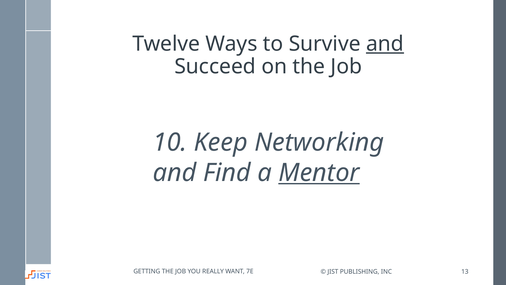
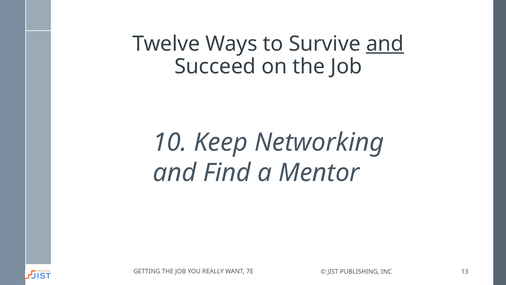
Mentor underline: present -> none (319, 173)
